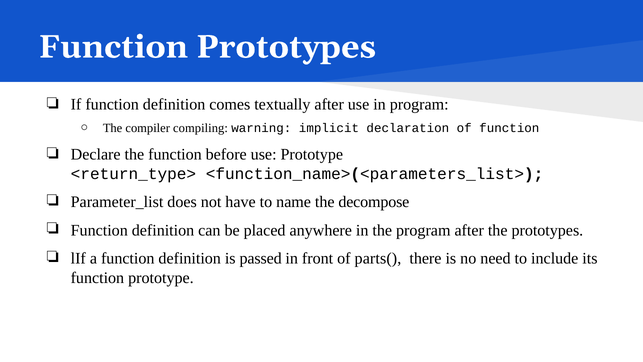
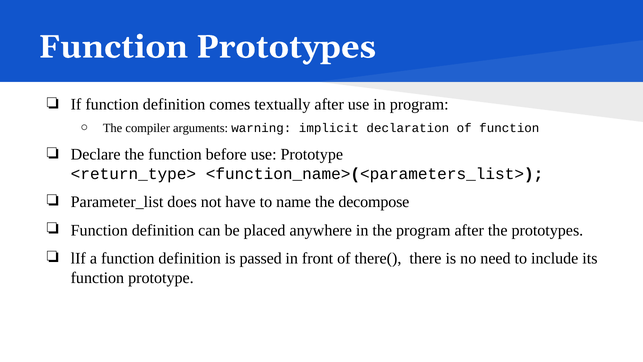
compiling: compiling -> arguments (201, 128)
parts(: parts( -> there( (378, 258)
